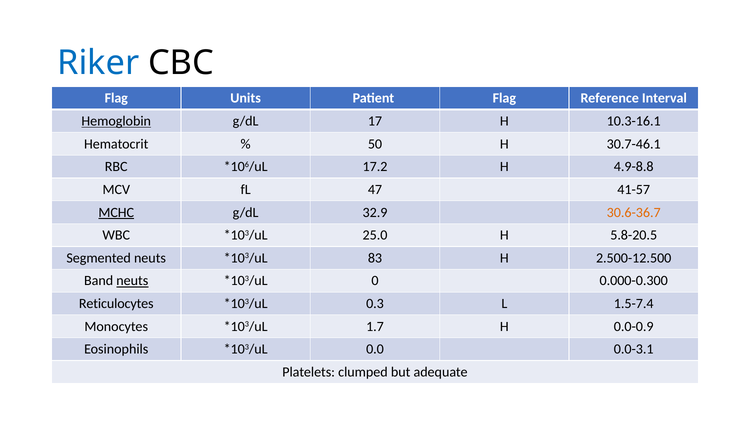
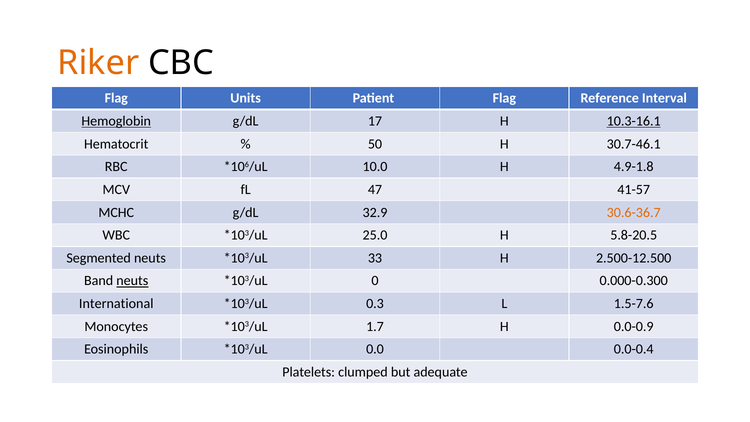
Riker colour: blue -> orange (98, 63)
10.3-16.1 underline: none -> present (634, 121)
17.2: 17.2 -> 10.0 (375, 167)
4.9-8.8: 4.9-8.8 -> 4.9-1.8 (634, 167)
MCHC underline: present -> none (116, 212)
83: 83 -> 33 (375, 258)
Reticulocytes: Reticulocytes -> International (116, 304)
1.5-7.4: 1.5-7.4 -> 1.5-7.6 (634, 304)
0.0-3.1: 0.0-3.1 -> 0.0-0.4 (634, 349)
